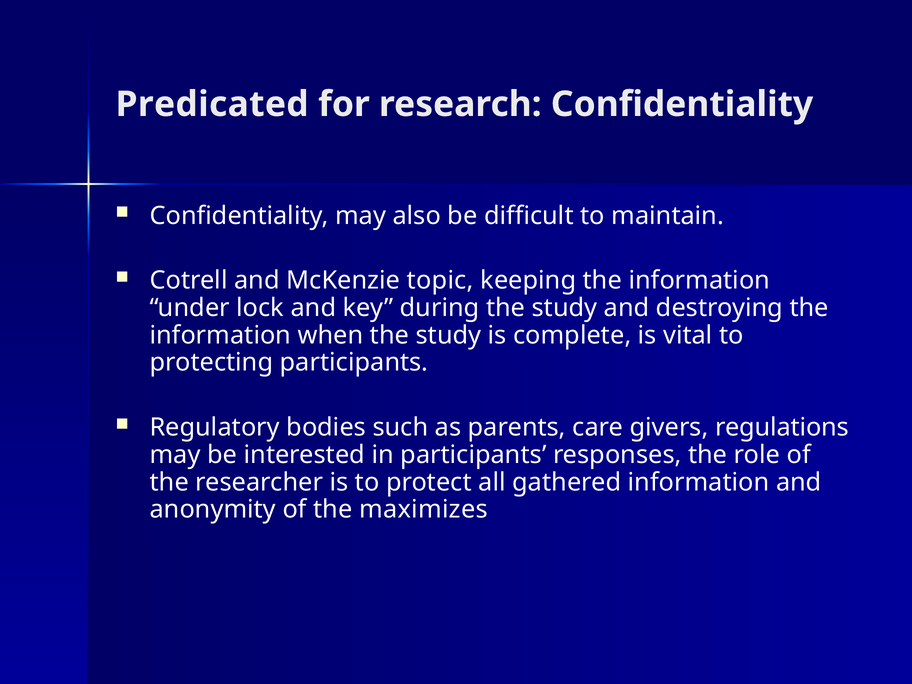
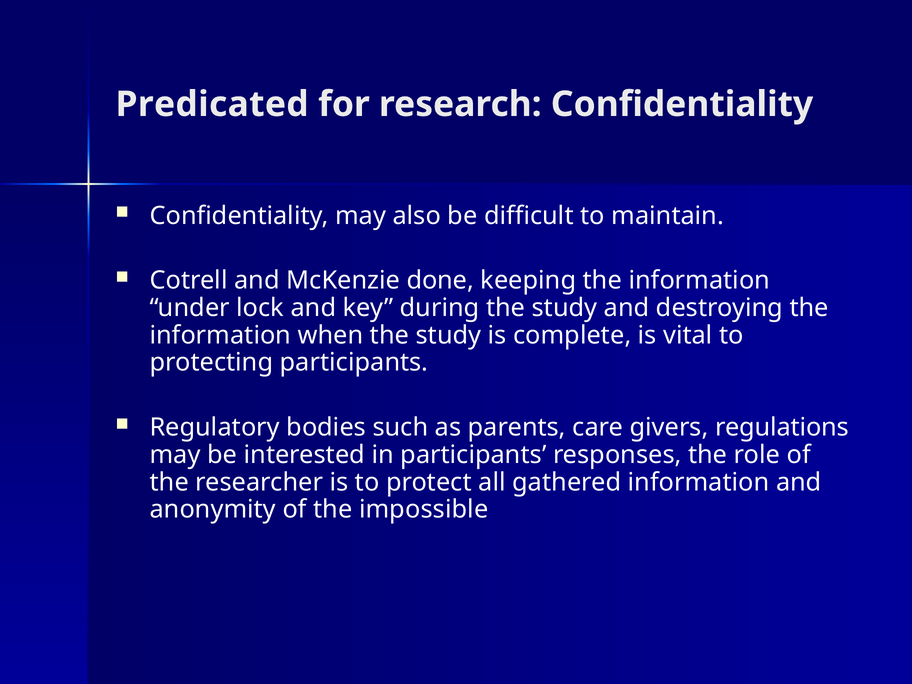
topic: topic -> done (440, 281)
maximizes: maximizes -> impossible (424, 510)
